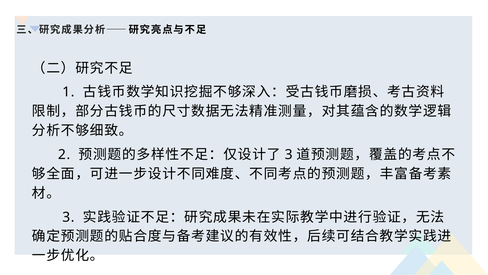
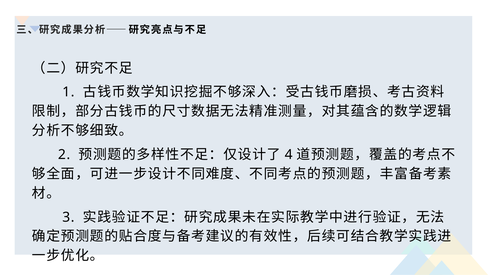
3: 3 -> 4 (289, 154)
